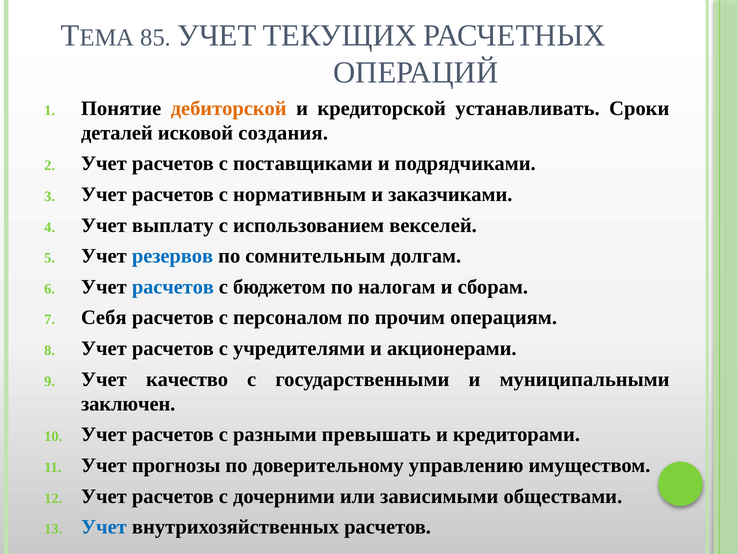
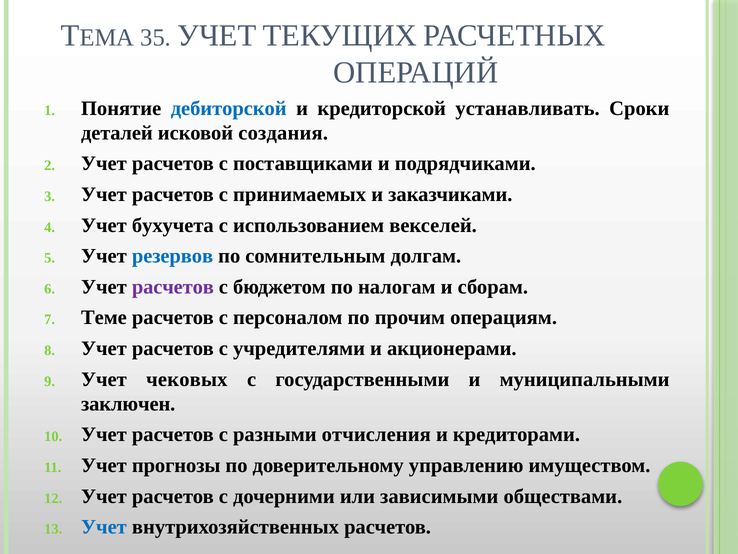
85: 85 -> 35 (156, 37)
дебиторской colour: orange -> blue (229, 108)
нормативным: нормативным -> принимаемых (300, 194)
выплату: выплату -> бухучета (173, 225)
расчетов colour: blue -> purple (173, 287)
Себя: Себя -> Теме (104, 317)
качество: качество -> чековых (187, 379)
превышать: превышать -> отчисления (376, 434)
